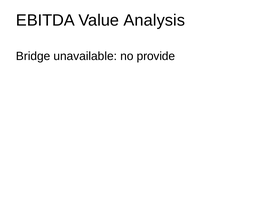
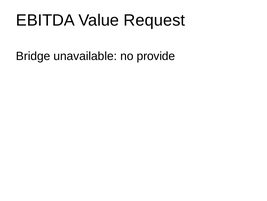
Analysis: Analysis -> Request (154, 20)
